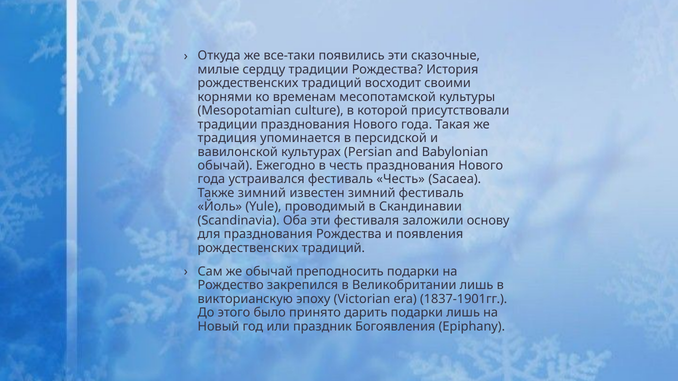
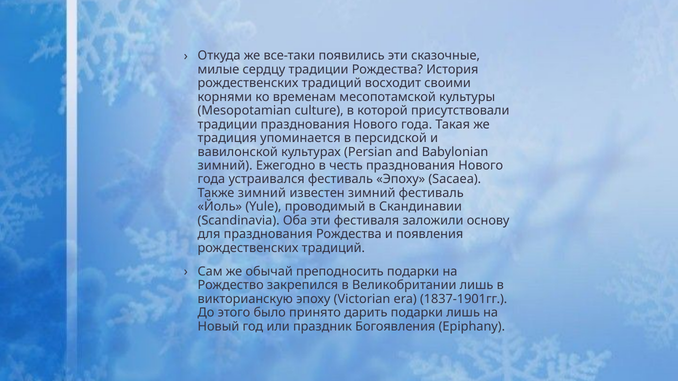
обычай: обычай -> зимний (225, 166)
фестиваль Честь: Честь -> Эпоху (401, 180)
